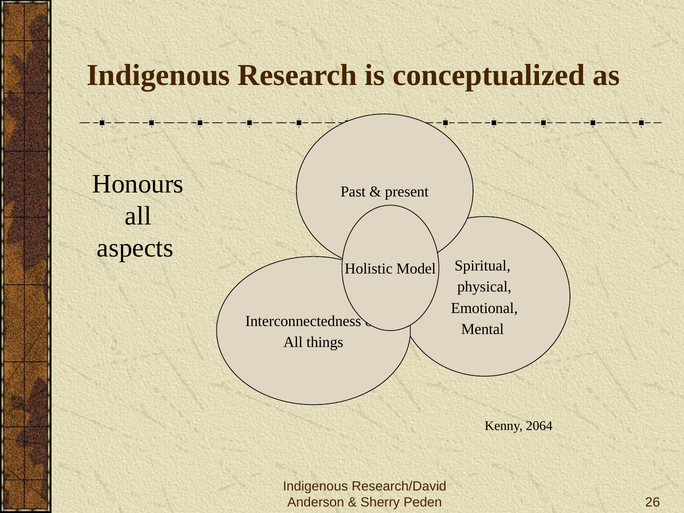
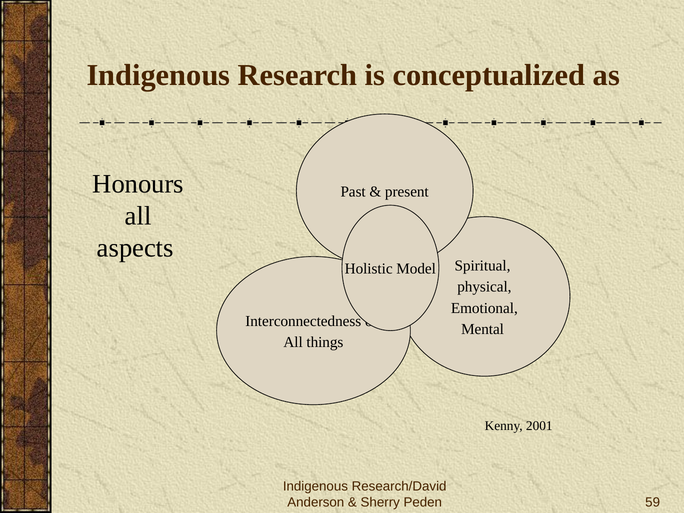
2064: 2064 -> 2001 (539, 426)
26: 26 -> 59 (653, 502)
